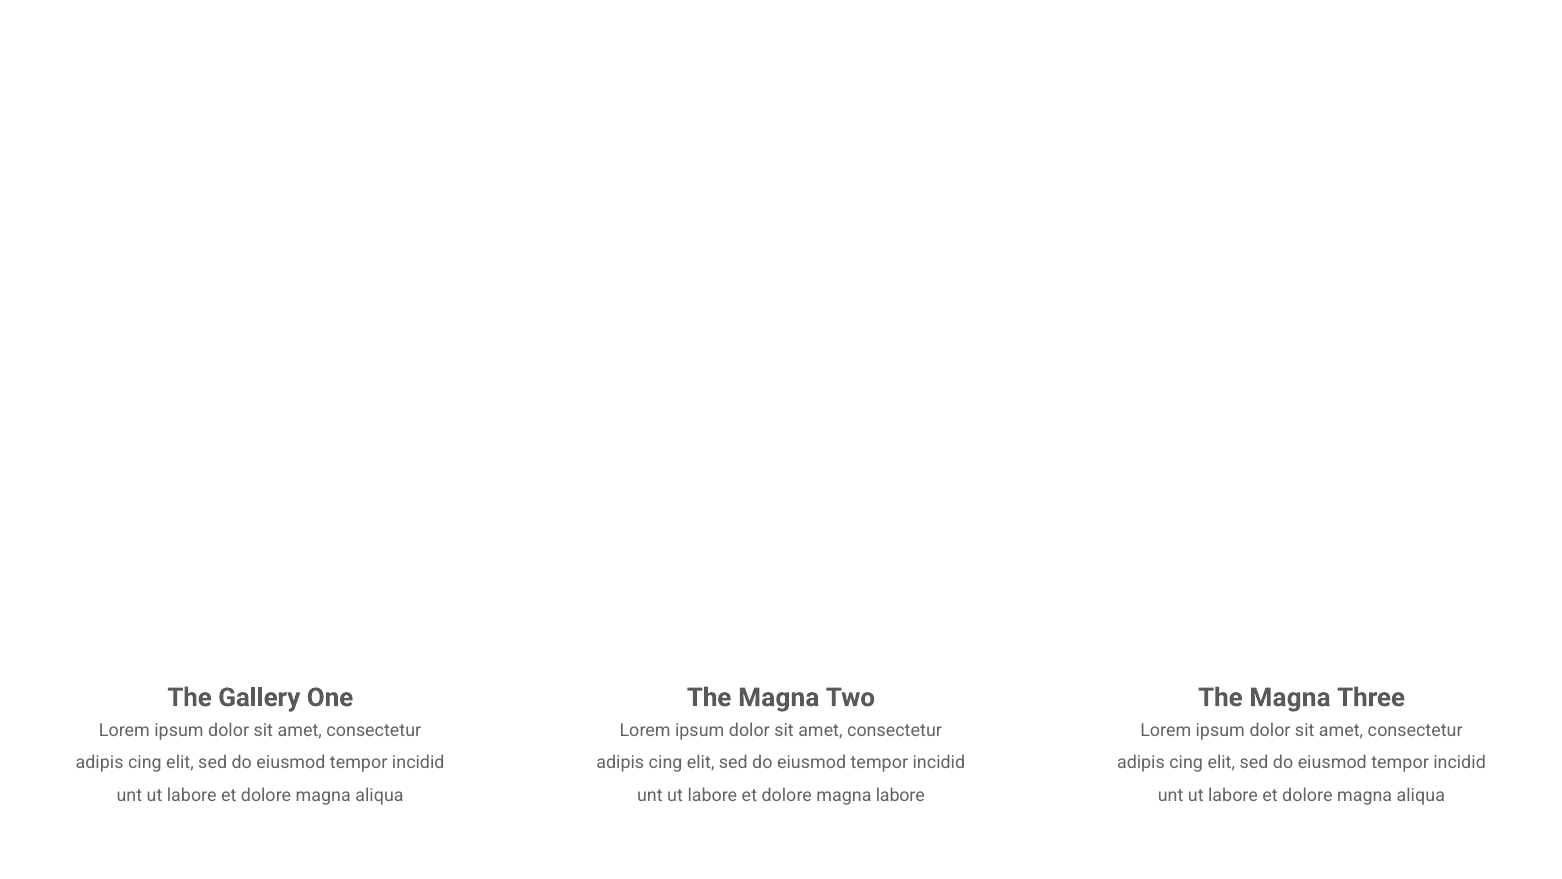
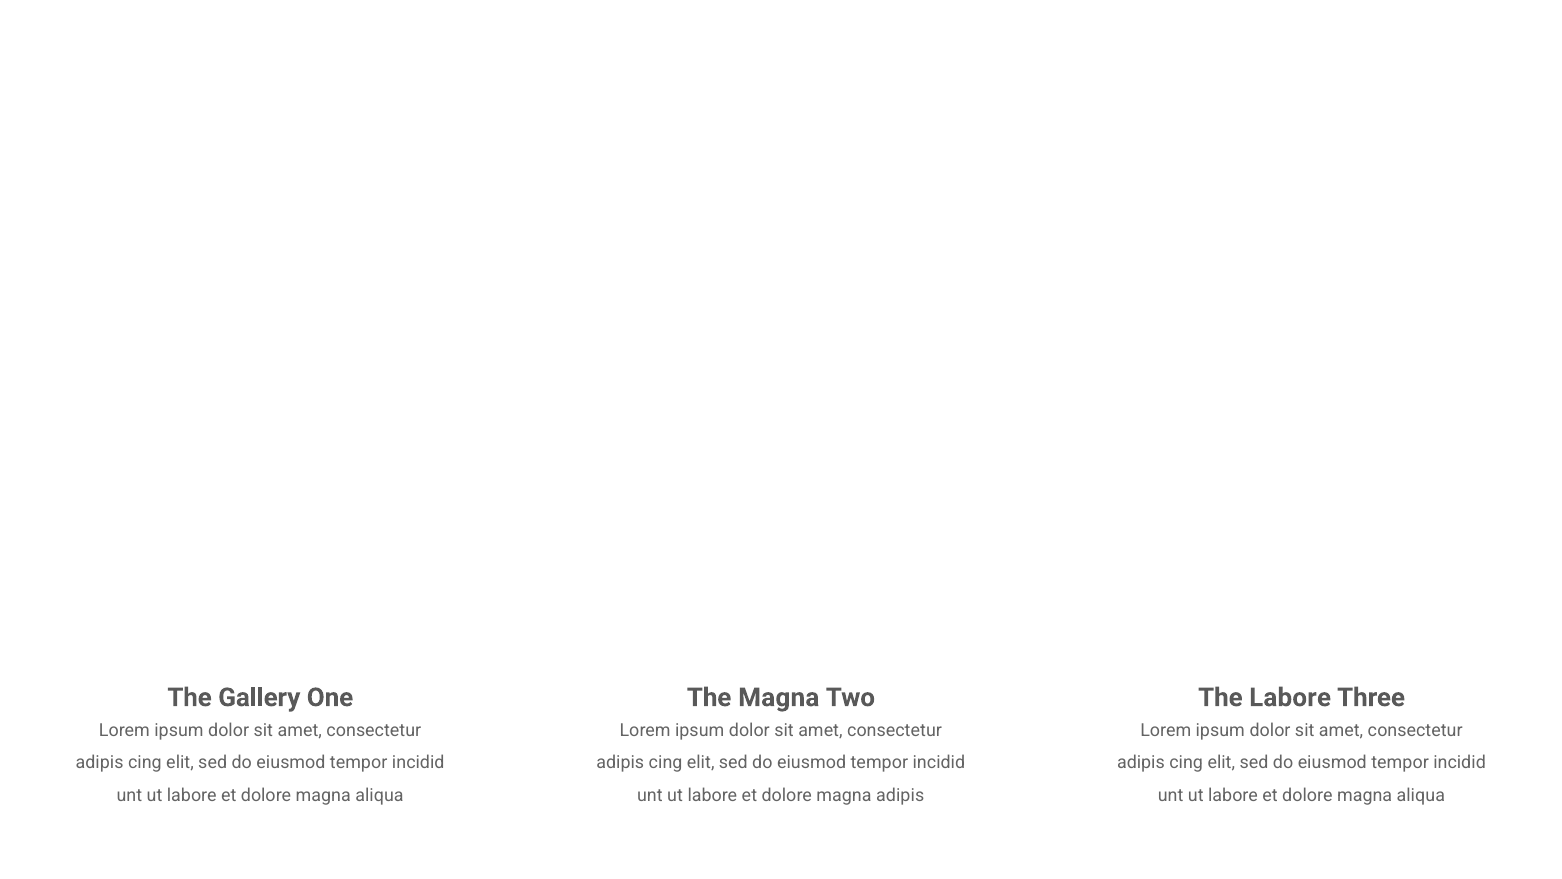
Magna: Magna -> Labore (1290, 697)
magna labore: labore -> adipis (900, 795)
